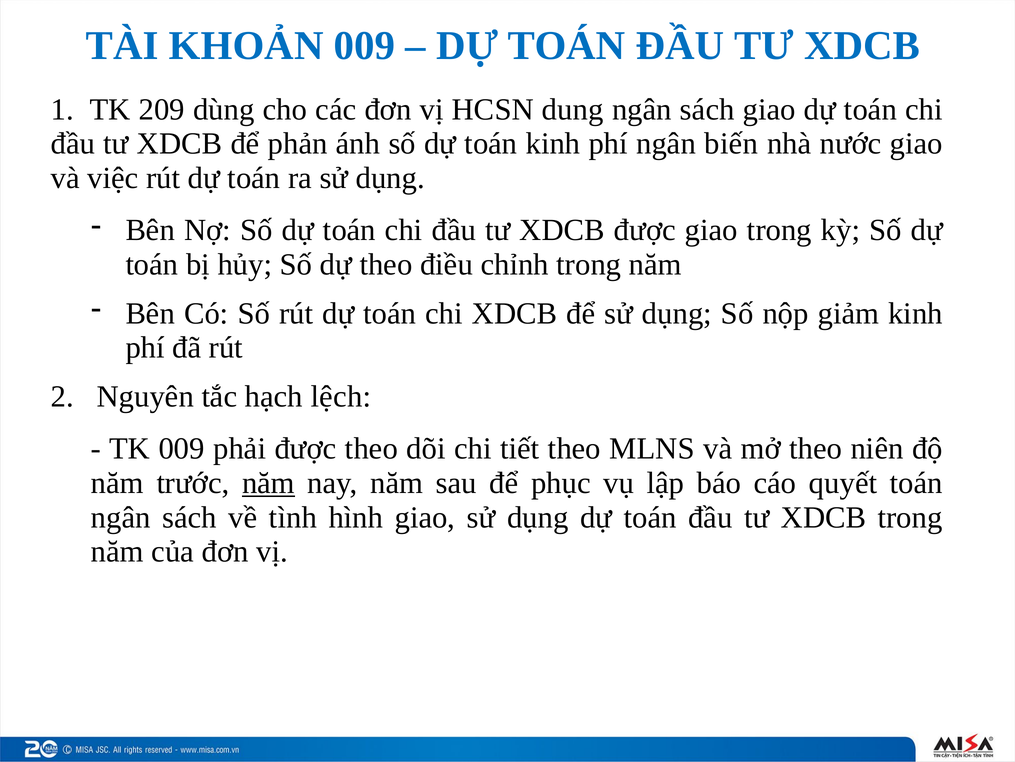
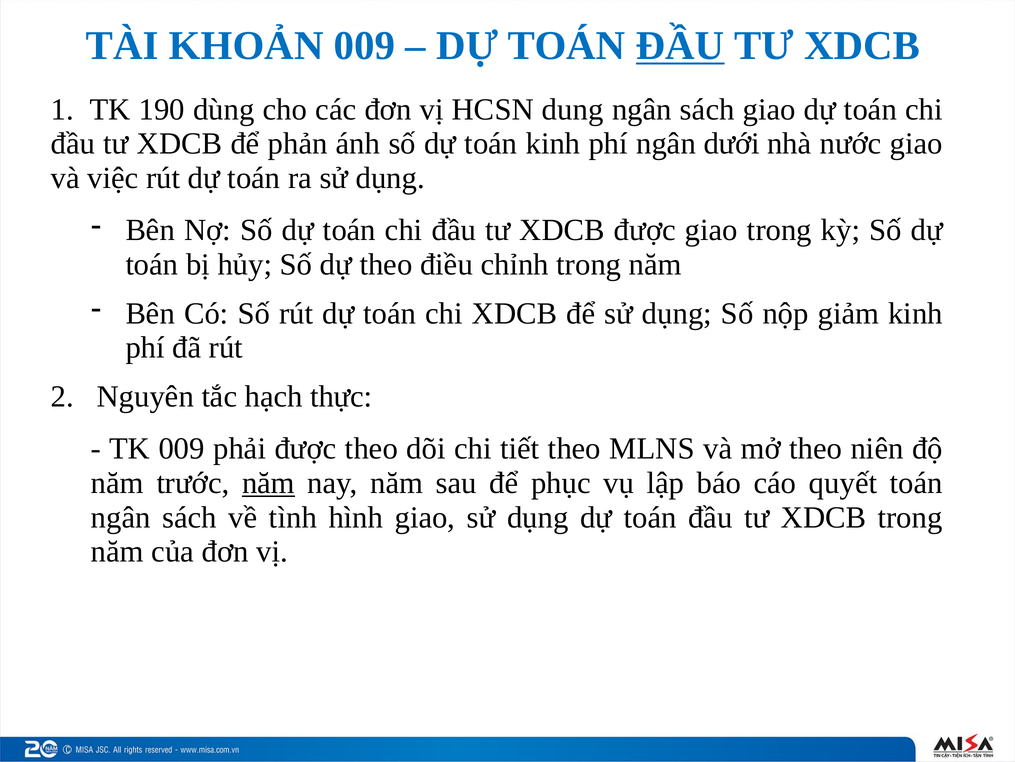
ĐẦU underline: none -> present (680, 46)
209: 209 -> 190 (162, 109)
biến: biến -> dưới (732, 144)
lệch: lệch -> thực (341, 396)
